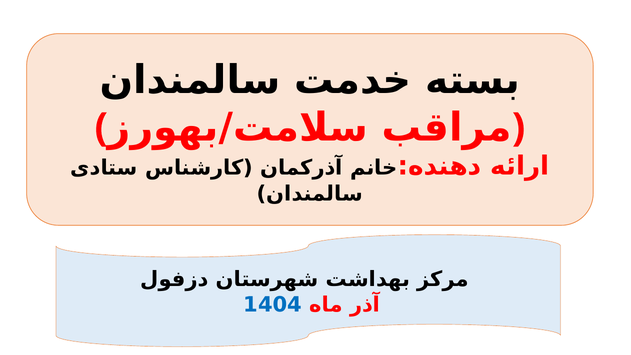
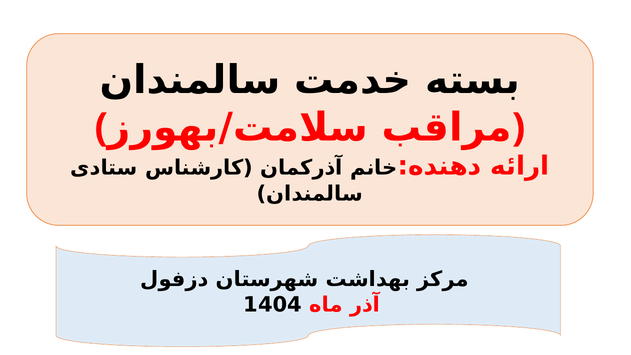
1404 colour: blue -> black (273, 305)
